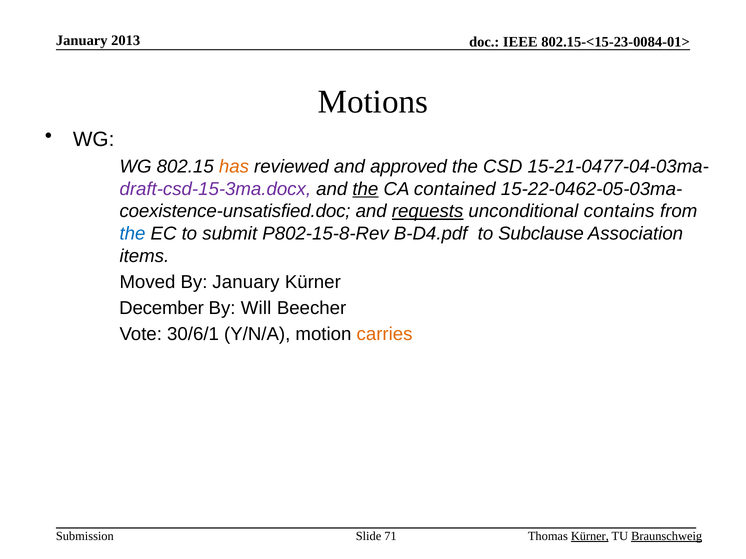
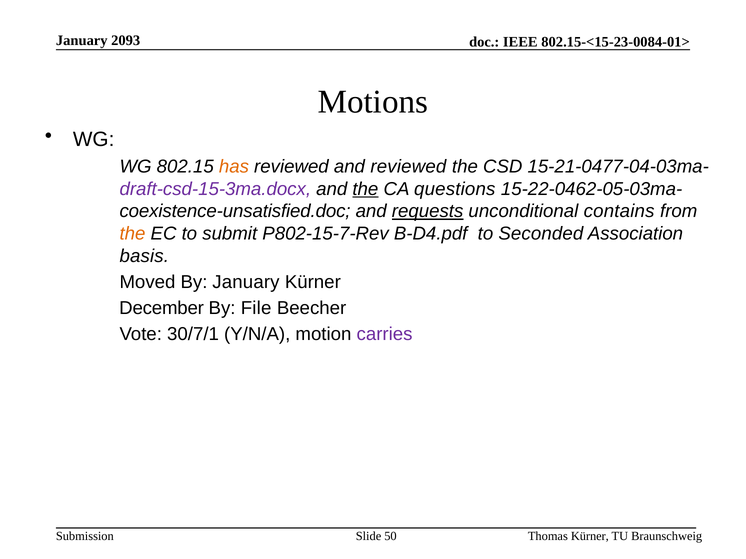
2013: 2013 -> 2093 (126, 41)
and approved: approved -> reviewed (408, 167)
contained: contained -> questions (455, 189)
the colour: blue -> orange (132, 234)
P802-15-8-Rev: P802-15-8-Rev -> P802-15-7-Rev (326, 234)
Subclause: Subclause -> Seconded (541, 234)
items: items -> basis (144, 256)
Will: Will -> File (256, 308)
30/6/1: 30/6/1 -> 30/7/1 (193, 335)
carries colour: orange -> purple (385, 335)
71: 71 -> 50 (390, 537)
Kürner underline: present -> none (590, 537)
Braunschweig underline: present -> none (667, 537)
